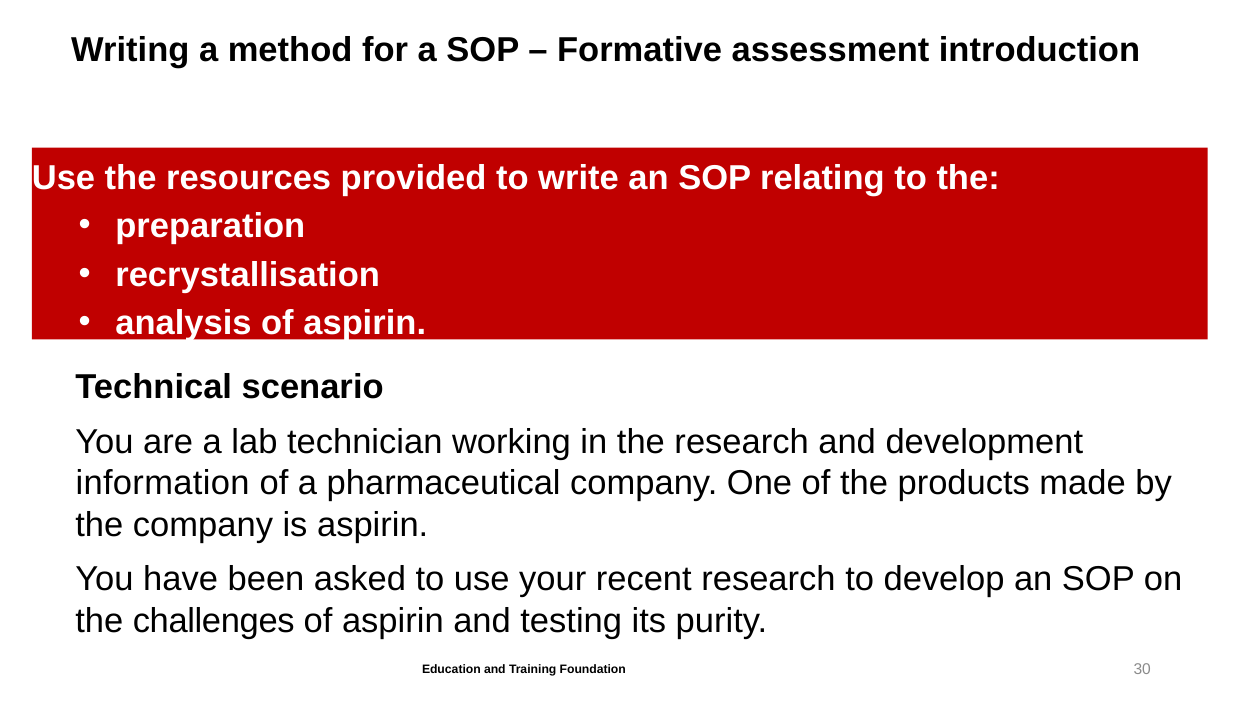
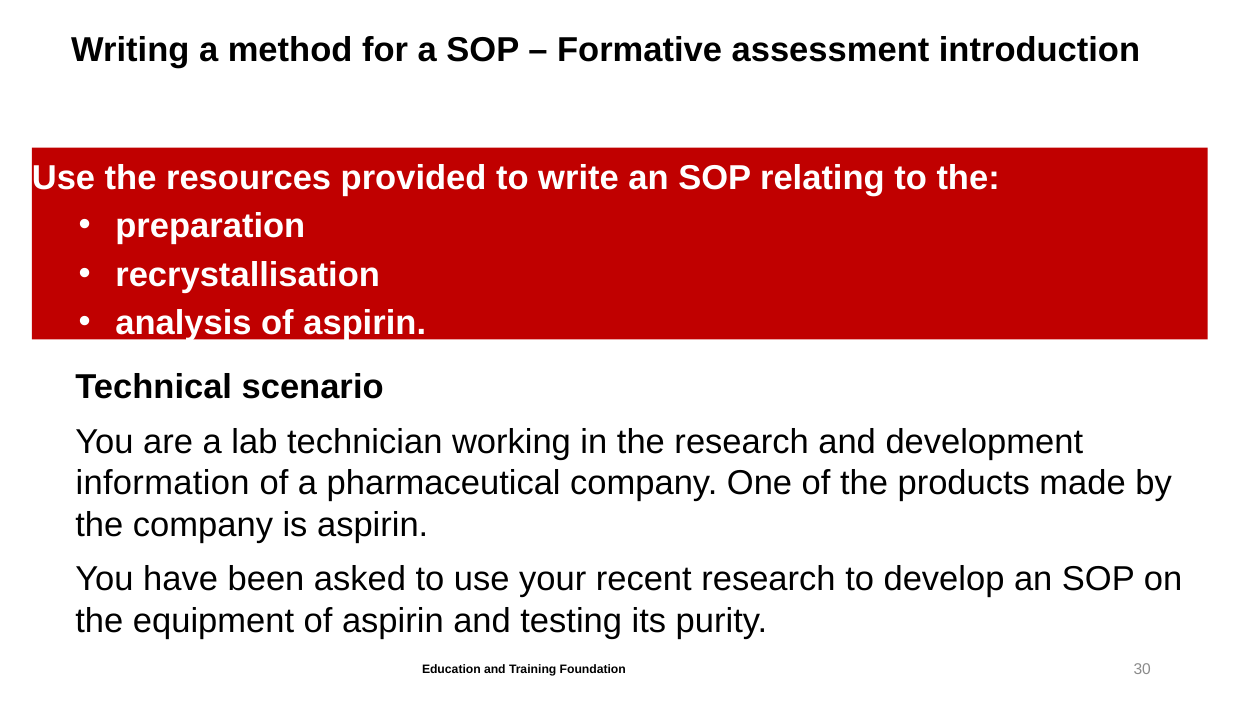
challenges: challenges -> equipment (214, 621)
